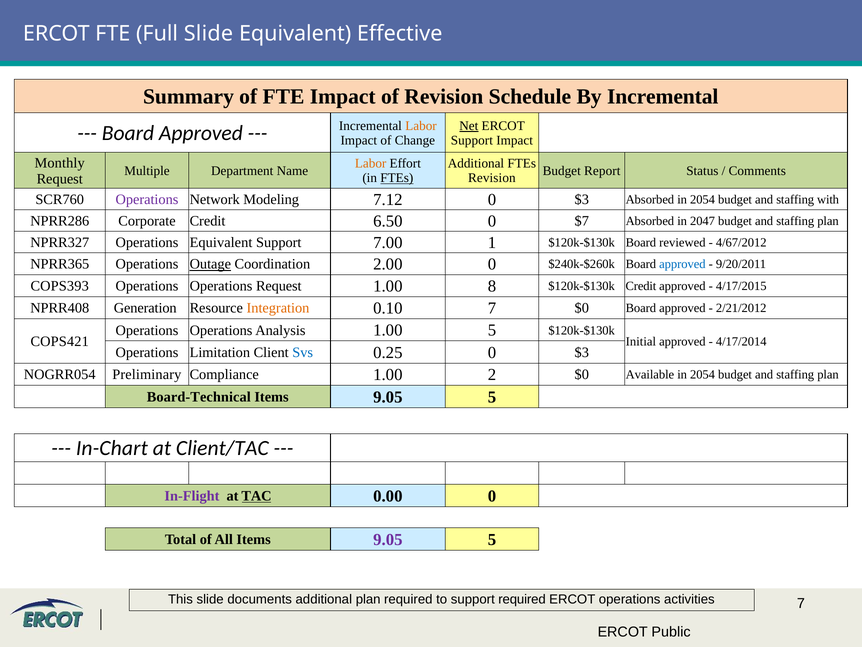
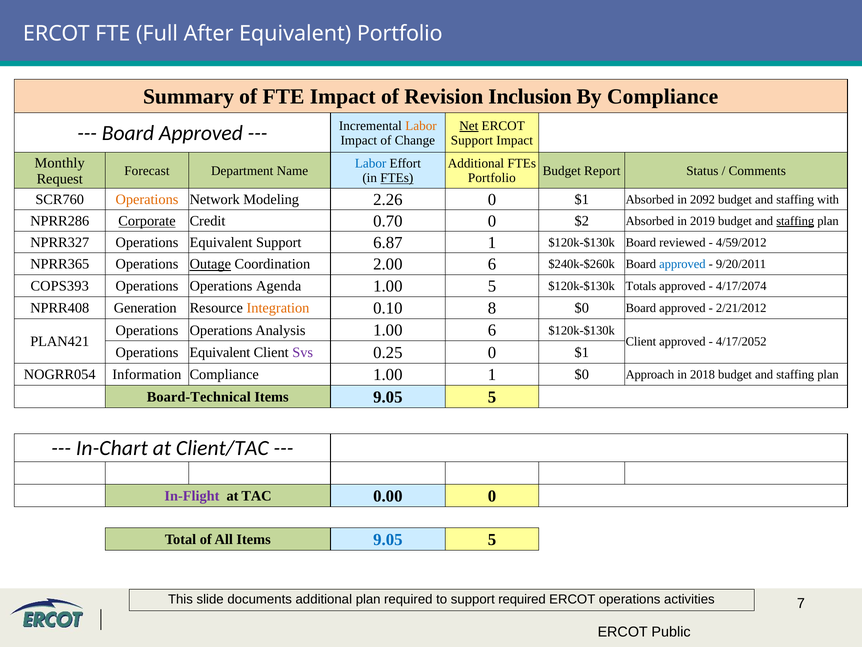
Full Slide: Slide -> After (209, 34)
Equivalent Effective: Effective -> Portfolio (400, 34)
Schedule: Schedule -> Inclusion (530, 96)
By Incremental: Incremental -> Compliance (663, 96)
Labor colour: orange -> blue (371, 163)
Multiple: Multiple -> Forecast (147, 171)
Revision: Revision -> Portfolio (492, 178)
Operations colour: purple -> orange (147, 199)
7.12: 7.12 -> 2.26 (388, 199)
$3: $3 -> $1 (582, 199)
Absorbed in 2054: 2054 -> 2092 (703, 199)
Corporate underline: none -> present (147, 221)
6.50: 6.50 -> 0.70 (388, 221)
$7: $7 -> $2 (582, 221)
2047: 2047 -> 2019 (703, 221)
staffing underline: none -> present (795, 221)
7.00: 7.00 -> 6.87 (388, 243)
4/67/2012: 4/67/2012 -> 4/59/2012 (741, 242)
2.00 0: 0 -> 6 (492, 264)
Operations Request: Request -> Agenda (279, 286)
1.00 8: 8 -> 5 (492, 286)
$120k-$130k Credit: Credit -> Totals (641, 286)
4/17/2015: 4/17/2015 -> 4/17/2074 (741, 286)
0.10 7: 7 -> 8 (492, 308)
1.00 5: 5 -> 6 (492, 330)
COPS421: COPS421 -> PLAN421 (60, 341)
Initial: Initial -> Client (641, 341)
4/17/2014: 4/17/2014 -> 4/17/2052 (741, 341)
Limitation: Limitation -> Equivalent (220, 352)
Svs colour: blue -> purple (303, 352)
0.25 0 $3: $3 -> $1 (582, 352)
Preliminary: Preliminary -> Information (147, 374)
1.00 2: 2 -> 1 (492, 374)
Available: Available -> Approach (650, 374)
2054: 2054 -> 2018 (703, 374)
TAC underline: present -> none (256, 496)
9.05 colour: purple -> blue (388, 539)
